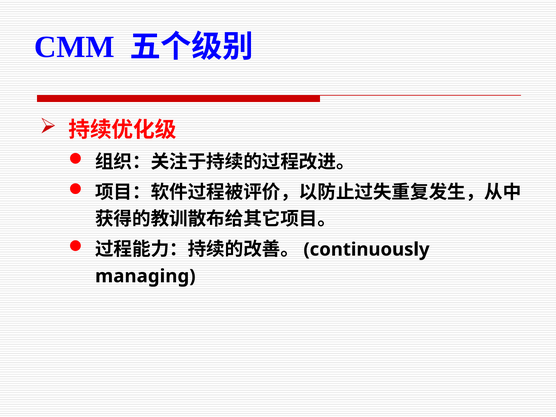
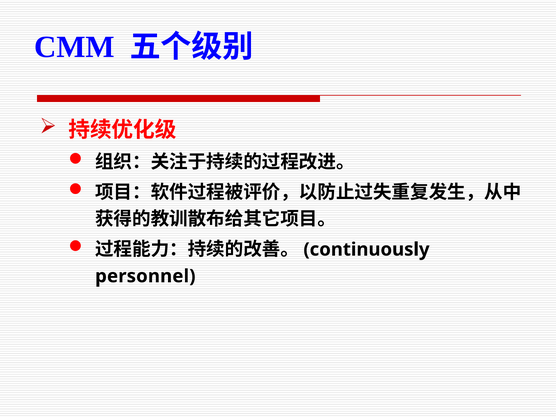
managing: managing -> personnel (145, 276)
